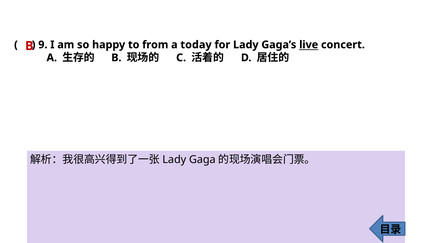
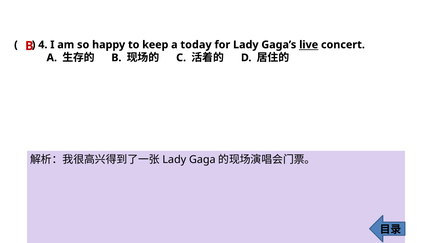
9: 9 -> 4 (43, 45)
from: from -> keep (155, 45)
